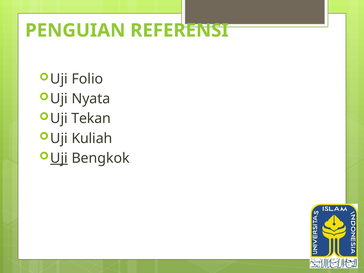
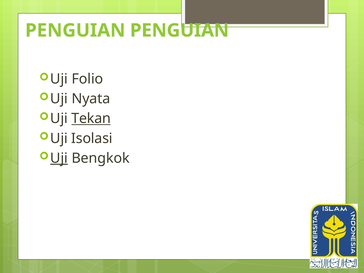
PENGUIAN REFERENSI: REFERENSI -> PENGUIAN (179, 30)
Tekan underline: none -> present (91, 119)
Kuliah: Kuliah -> Isolasi (92, 138)
